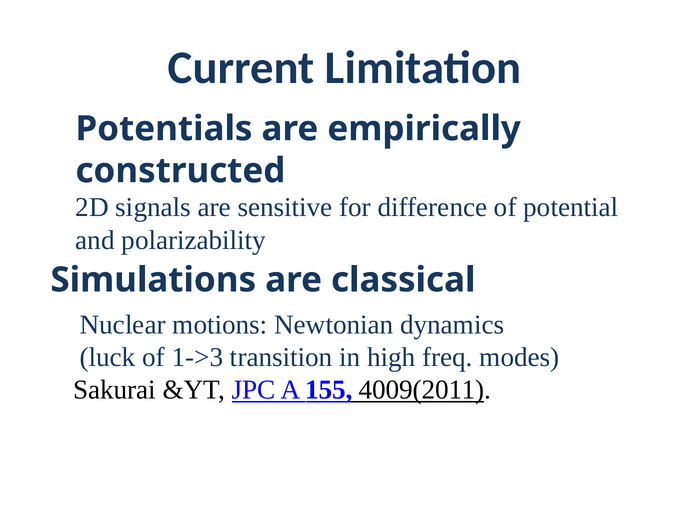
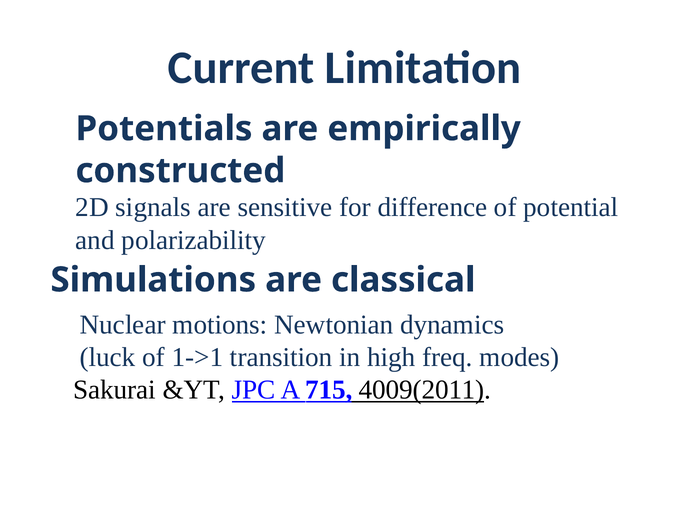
1->3: 1->3 -> 1->1 (197, 357)
155: 155 -> 715 (329, 390)
